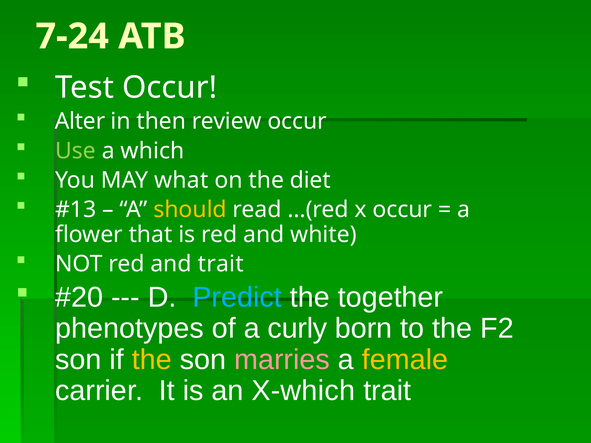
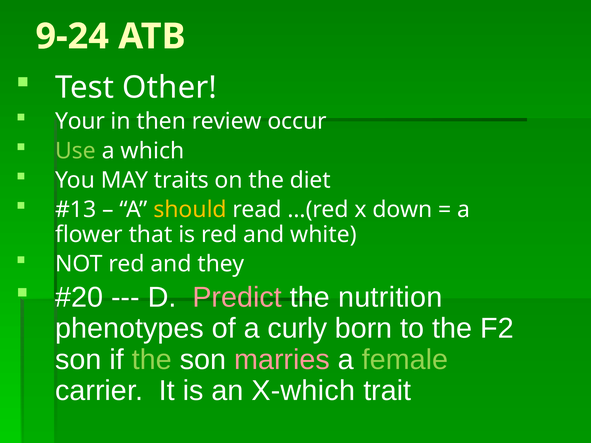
7-24: 7-24 -> 9-24 (72, 36)
Test Occur: Occur -> Other (170, 88)
Alter: Alter -> Your (80, 121)
what: what -> traits (181, 180)
x occur: occur -> down (402, 210)
and trait: trait -> they (221, 264)
Predict colour: light blue -> pink (237, 298)
together: together -> nutrition (390, 298)
the colour: yellow -> light green (152, 360)
female colour: yellow -> light green (405, 360)
